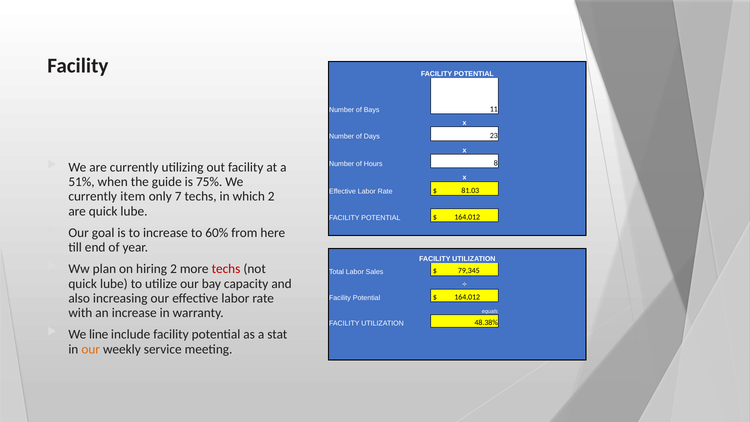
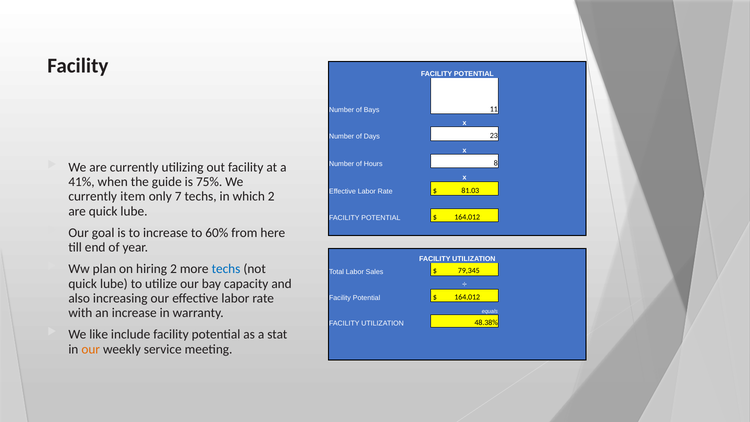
51%: 51% -> 41% (82, 182)
techs colour: red -> blue (226, 269)
line: line -> like (99, 334)
